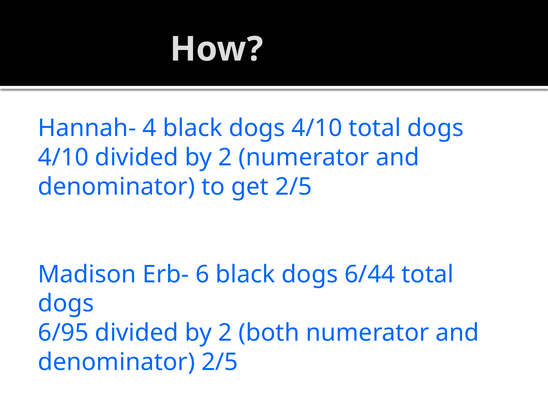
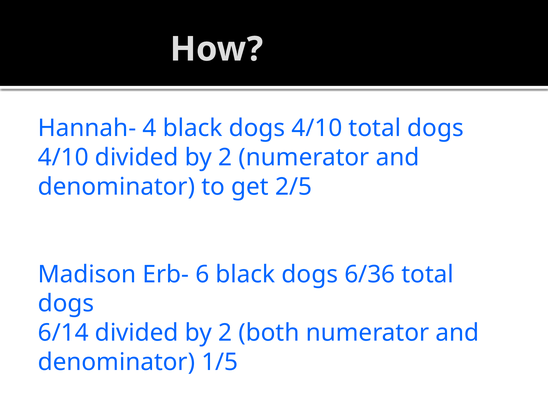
6/44: 6/44 -> 6/36 (370, 274)
6/95: 6/95 -> 6/14 (63, 333)
denominator 2/5: 2/5 -> 1/5 (220, 362)
